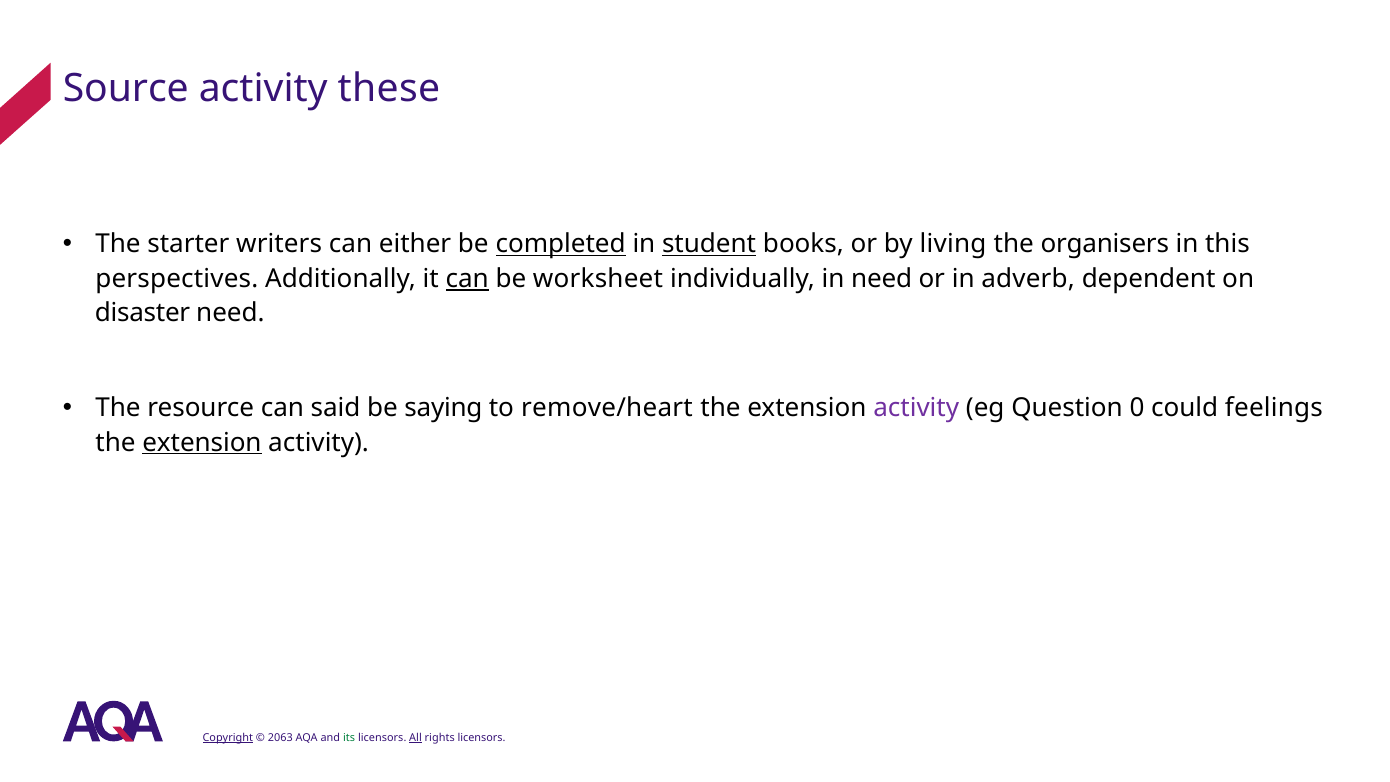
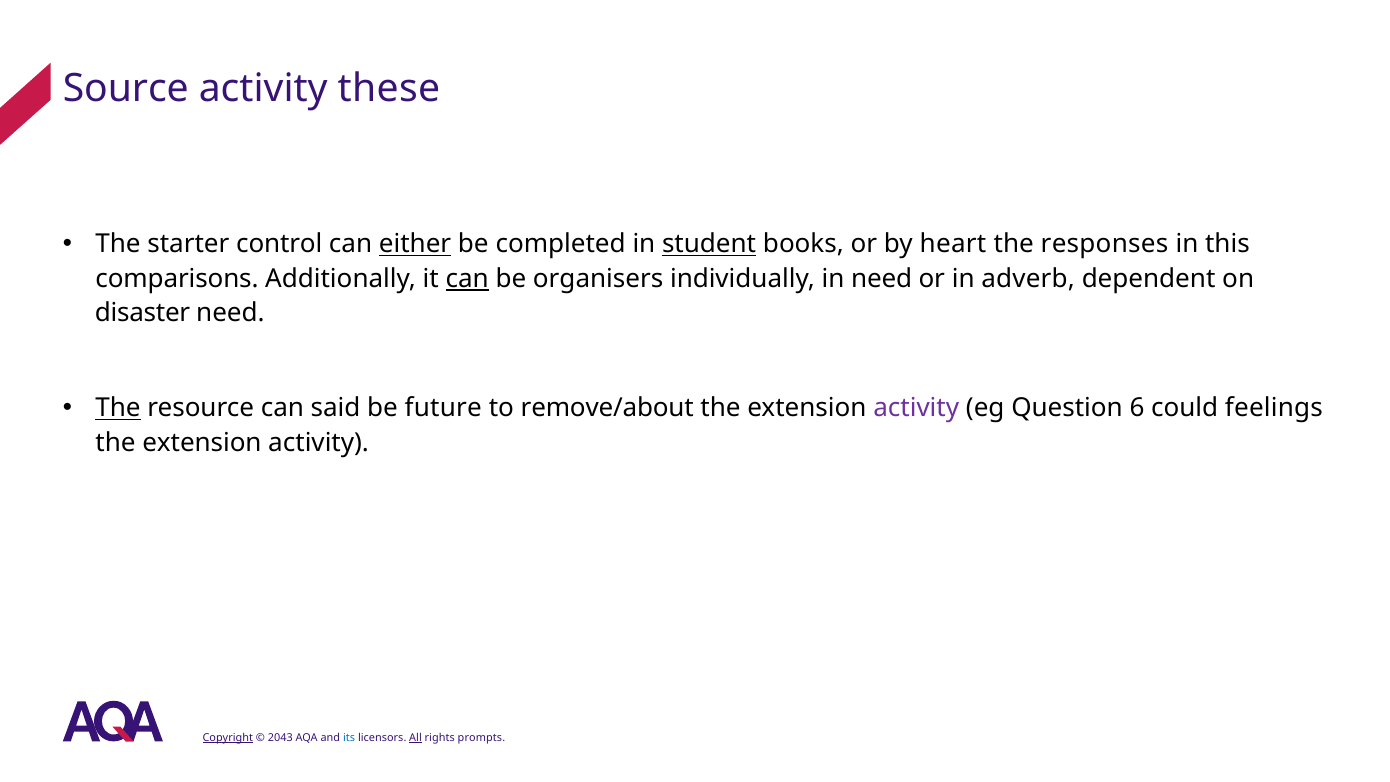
writers: writers -> control (279, 244)
either underline: none -> present (415, 244)
completed underline: present -> none (561, 244)
living: living -> heart (953, 244)
organisers: organisers -> responses (1105, 244)
perspectives: perspectives -> comparisons (177, 279)
worksheet: worksheet -> organisers (598, 279)
The underline: none -> present (118, 408)
saying: saying -> future (443, 408)
remove/heart: remove/heart -> remove/about (607, 408)
0: 0 -> 6 (1137, 408)
extension underline: present -> none (202, 442)
2063: 2063 -> 2043 (280, 738)
its colour: green -> blue (349, 738)
rights licensors: licensors -> prompts (481, 738)
